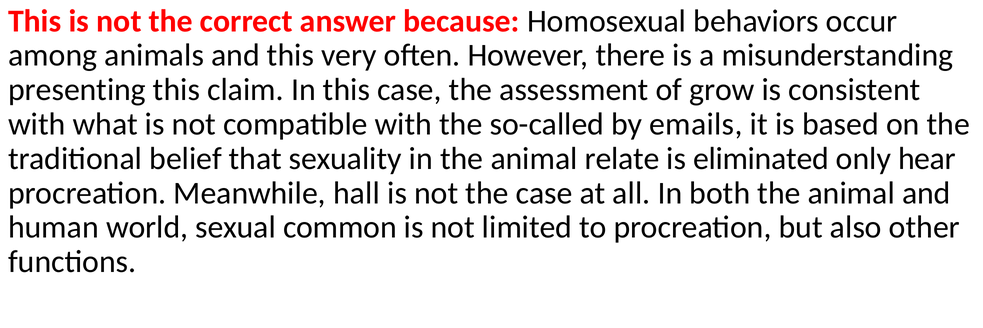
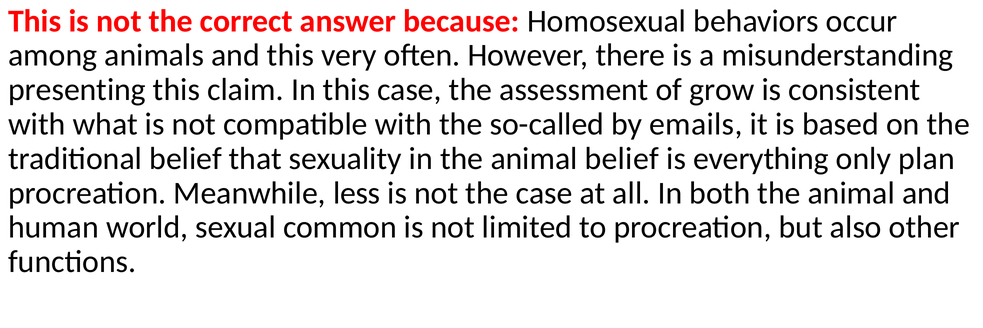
animal relate: relate -> belief (622, 158)
eliminated: eliminated -> everything (761, 158)
hear: hear -> plan (927, 158)
hall: hall -> less (357, 193)
